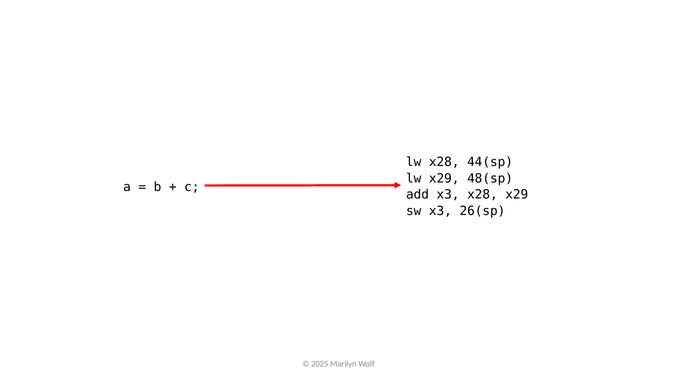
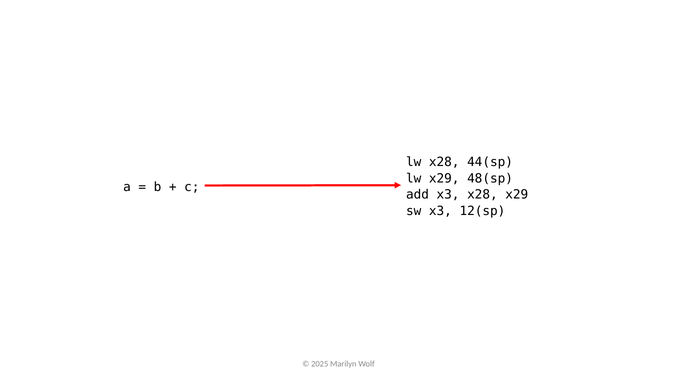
26(sp: 26(sp -> 12(sp (482, 211)
